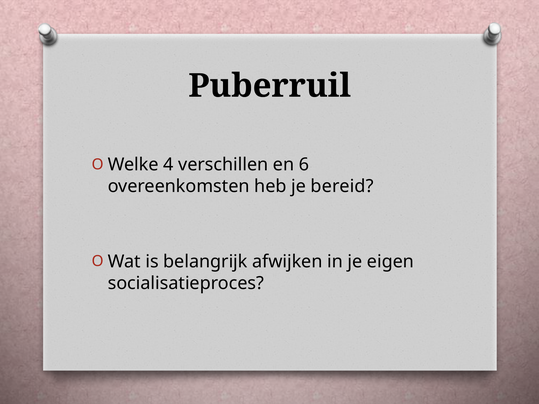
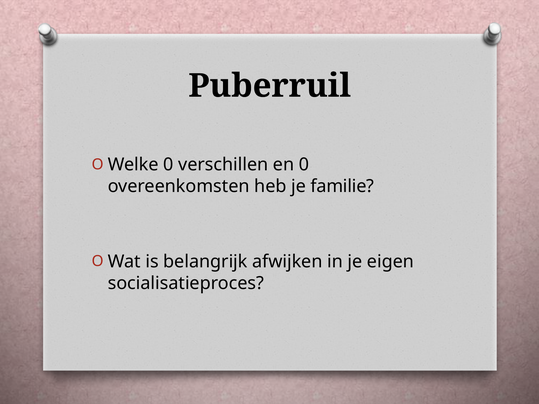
Welke 4: 4 -> 0 (168, 165)
en 6: 6 -> 0 (304, 165)
bereid: bereid -> familie (342, 186)
